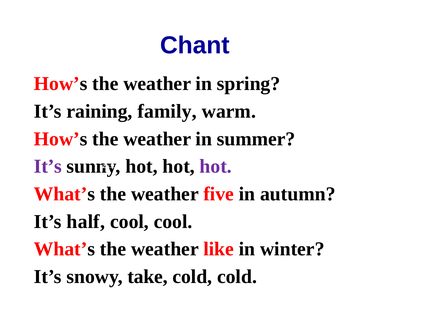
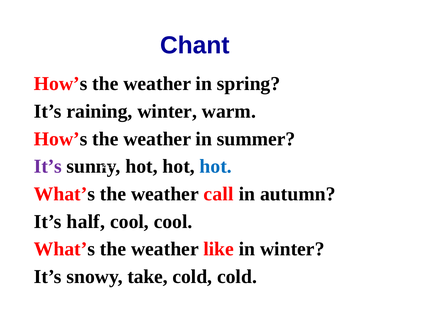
raining family: family -> winter (167, 111)
hot colour: purple -> blue (216, 166)
five: five -> call (219, 194)
